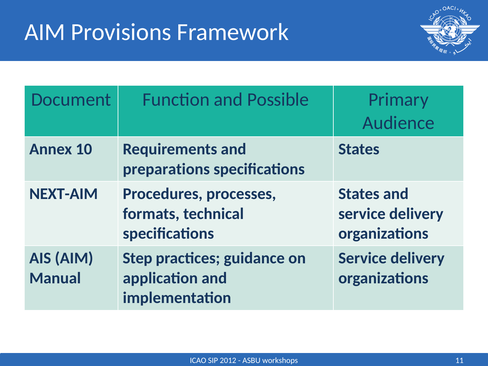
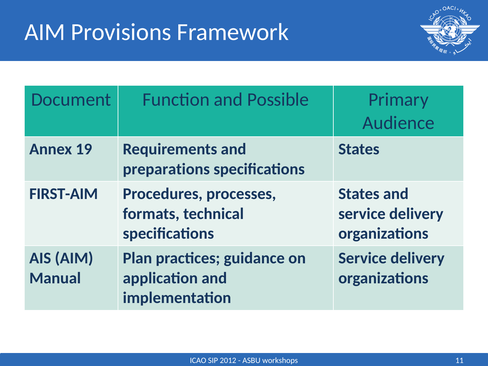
10: 10 -> 19 (84, 149)
NEXT-AIM: NEXT-AIM -> FIRST-AIM (64, 194)
Step: Step -> Plan (137, 258)
